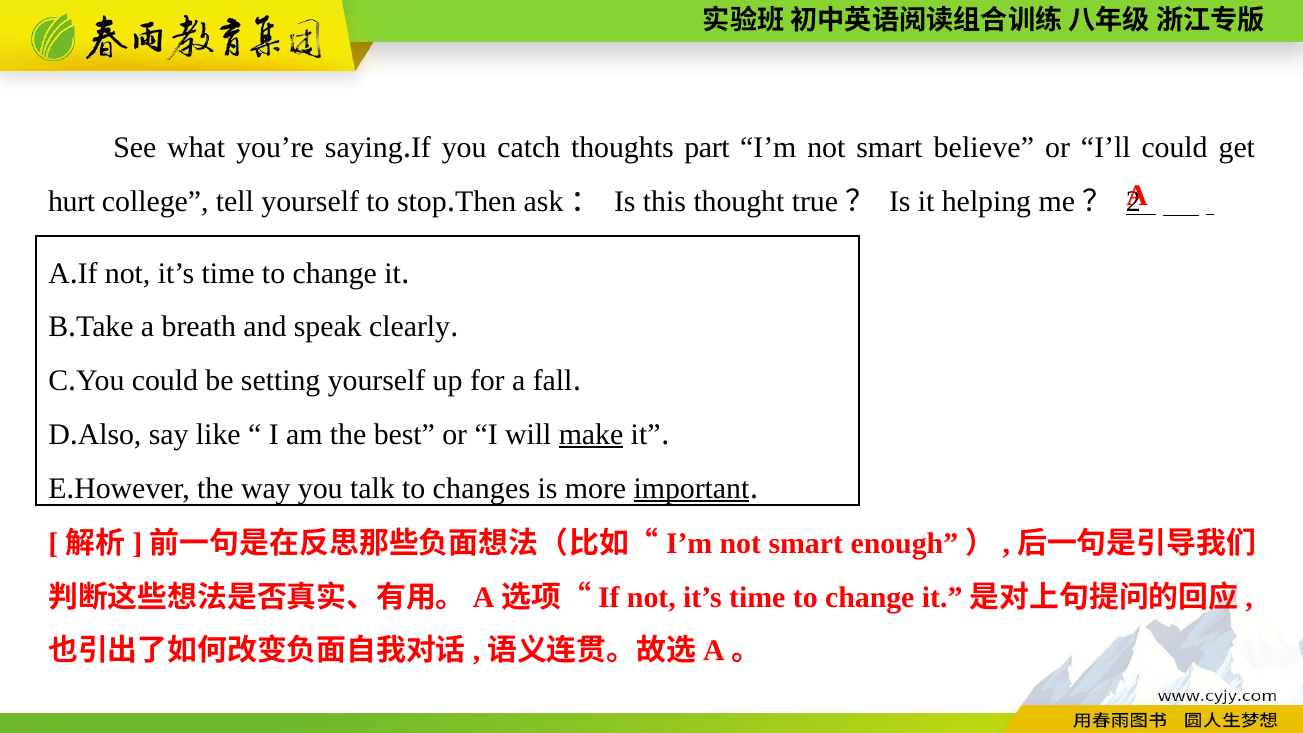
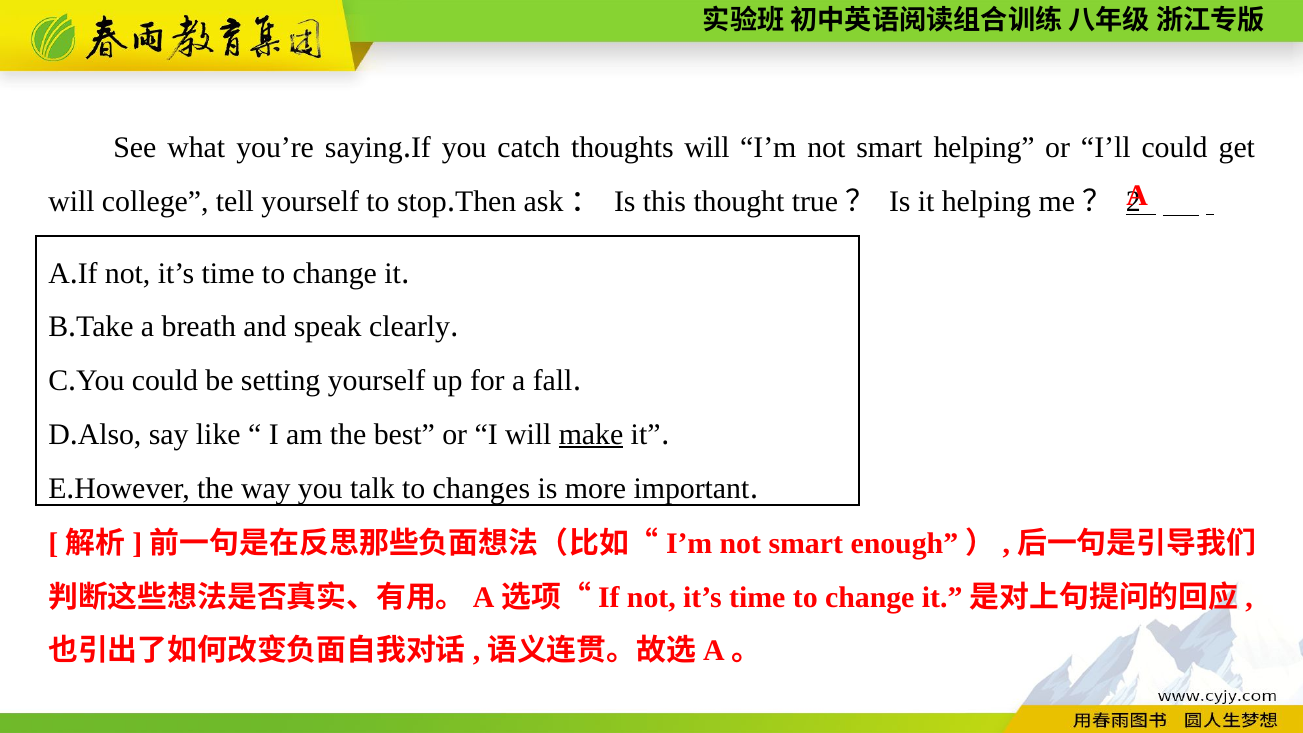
thoughts part: part -> will (707, 148)
smart believe: believe -> helping (984, 148)
hurt: hurt -> will (71, 201)
important underline: present -> none (691, 488)
